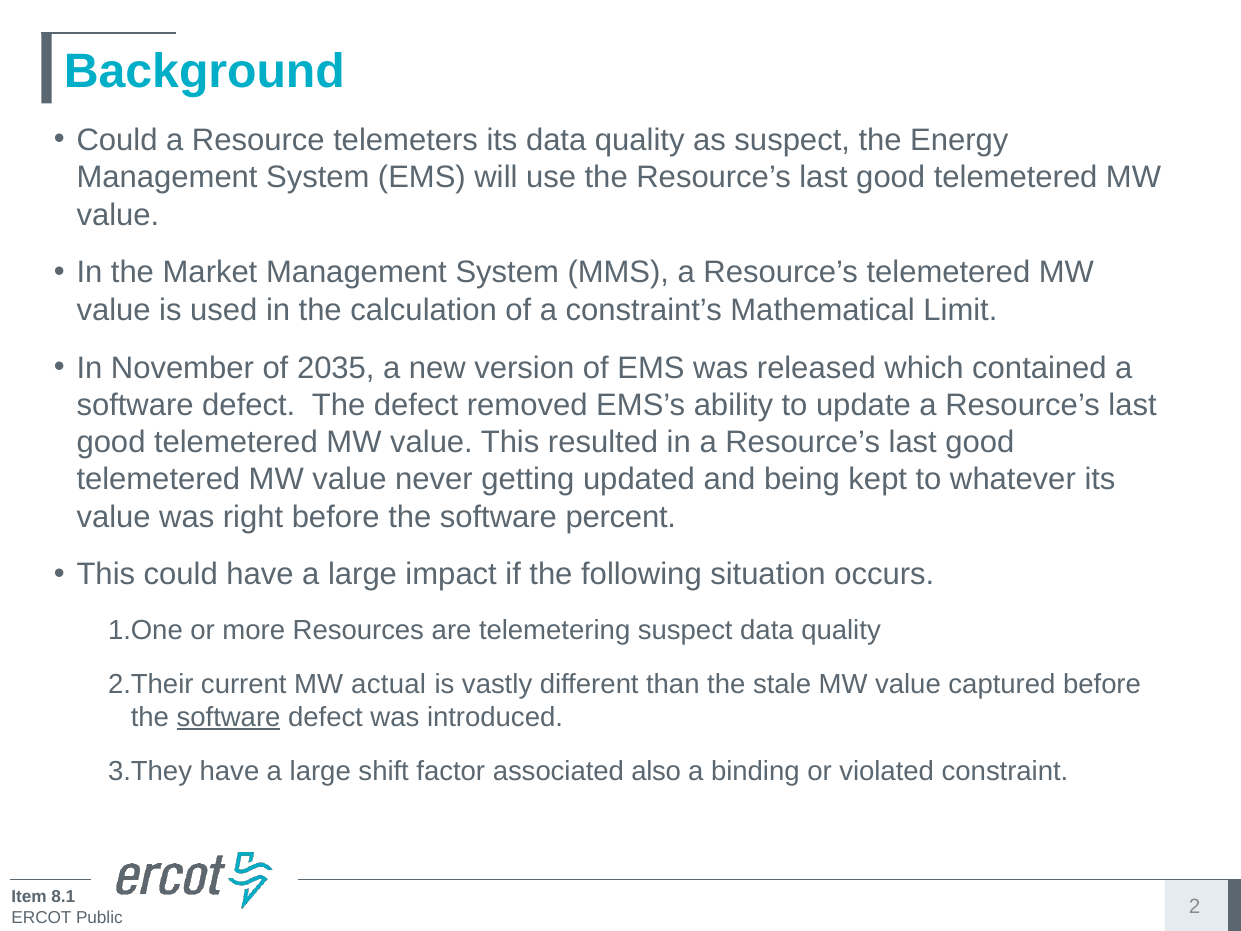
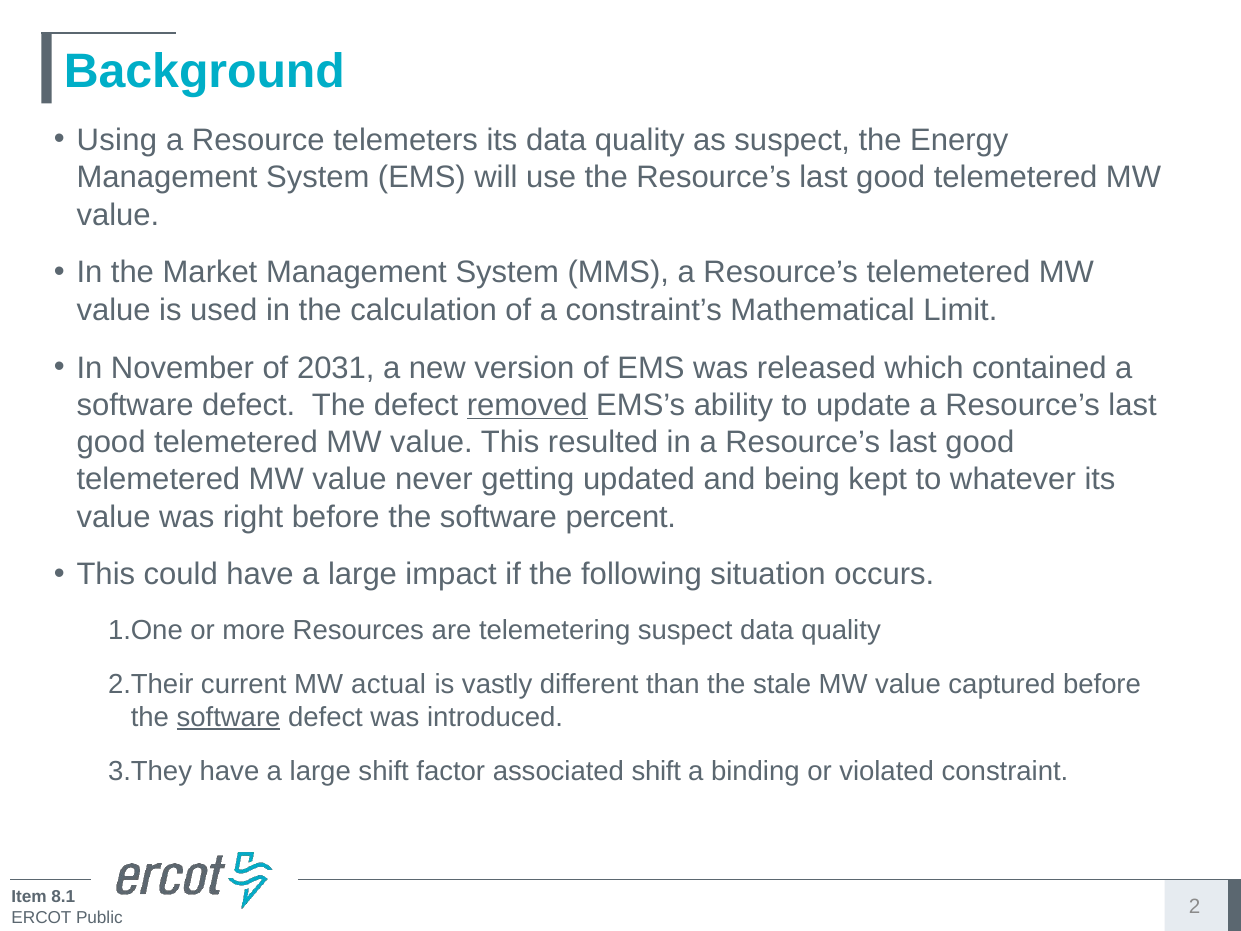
Could: Could -> Using (117, 140)
2035: 2035 -> 2031 (336, 368)
removed underline: none -> present (527, 405)
associated also: also -> shift (656, 771)
